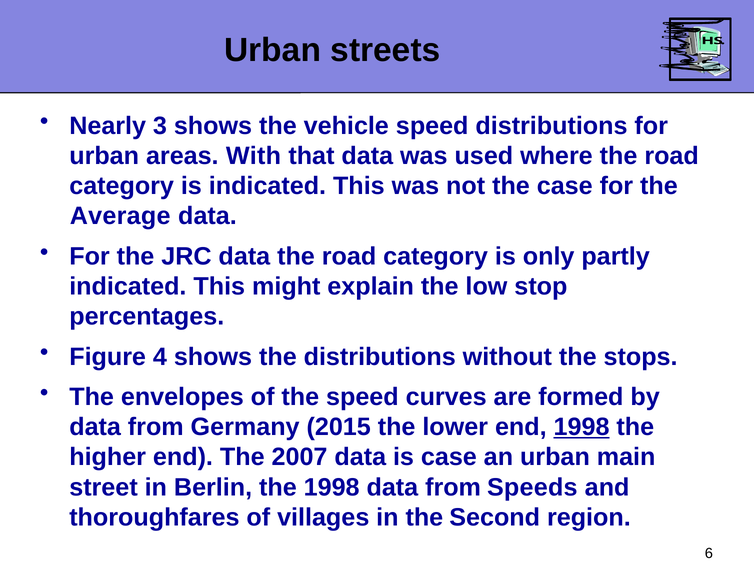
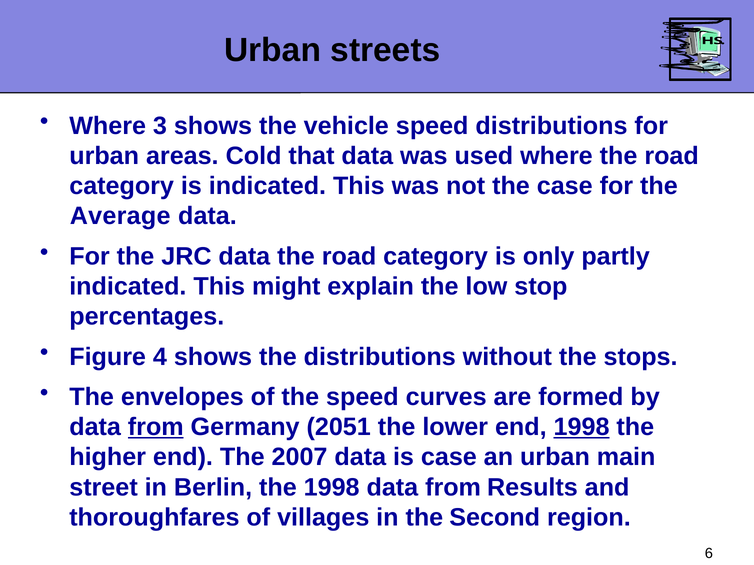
Nearly: Nearly -> Where (108, 126)
With: With -> Cold (254, 156)
from underline: none -> present (156, 427)
2015: 2015 -> 2051 (339, 427)
Speeds: Speeds -> Results (532, 488)
